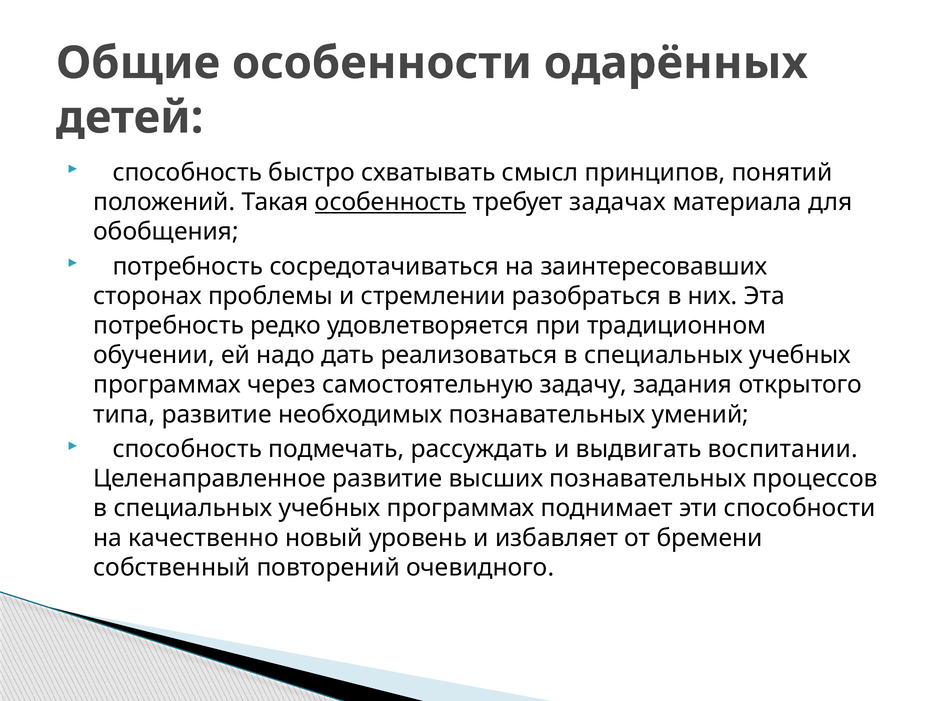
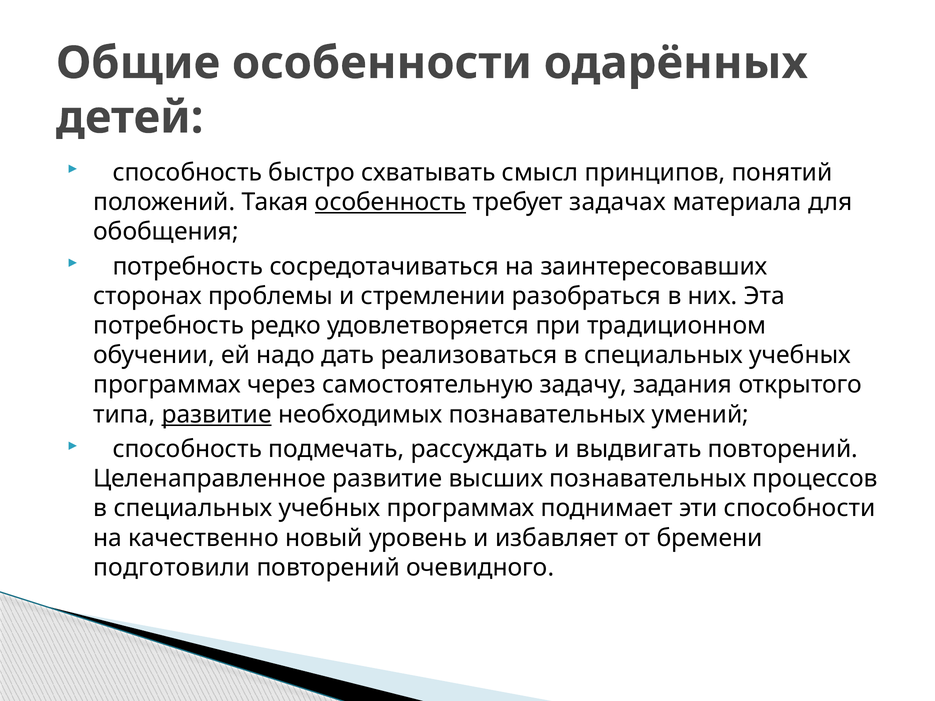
развитие underline: none -> present (217, 415)
выдвигать воспитании: воспитании -> повторений (783, 449)
собственный: собственный -> подготовили (172, 568)
